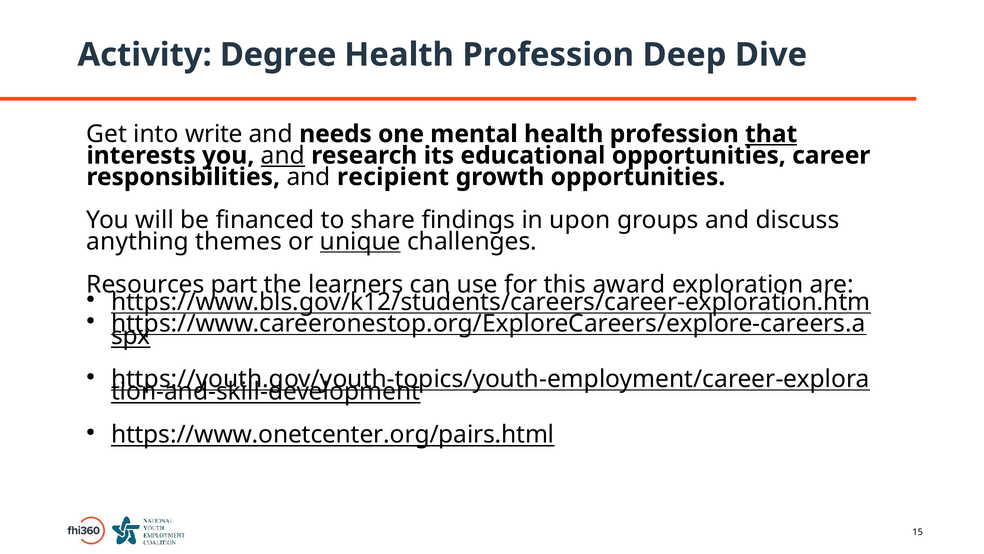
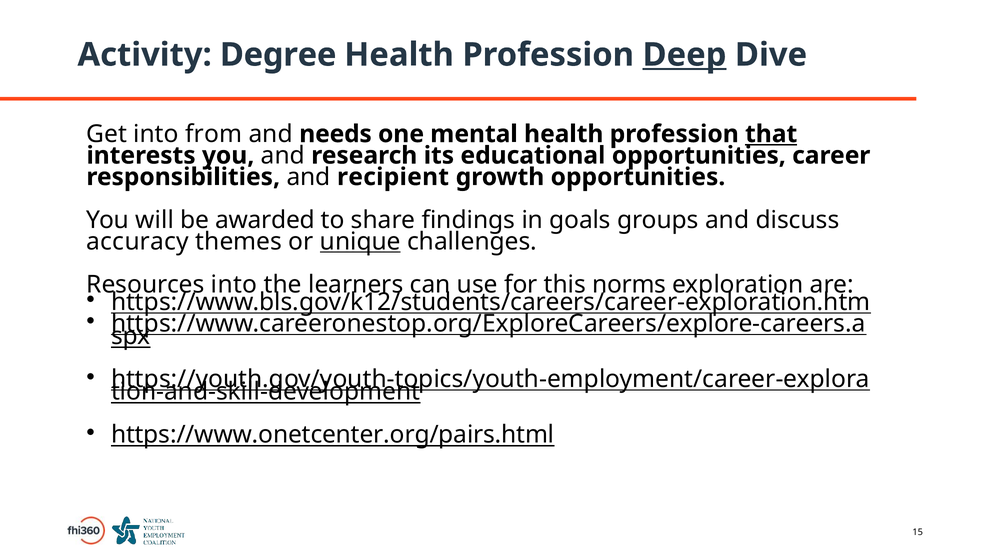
Deep underline: none -> present (685, 55)
write: write -> from (214, 134)
and underline: present -> none (283, 155)
financed: financed -> awarded (265, 220)
upon: upon -> goals (580, 220)
anything: anything -> accuracy (138, 241)
part: part -> into (234, 284)
award: award -> norms (629, 284)
